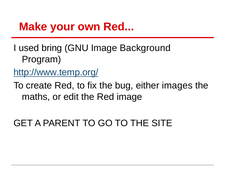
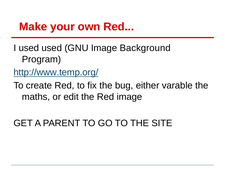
used bring: bring -> used (52, 48)
images: images -> varable (177, 85)
